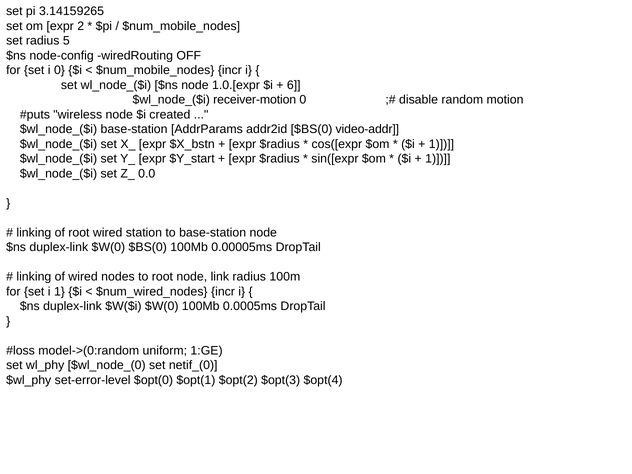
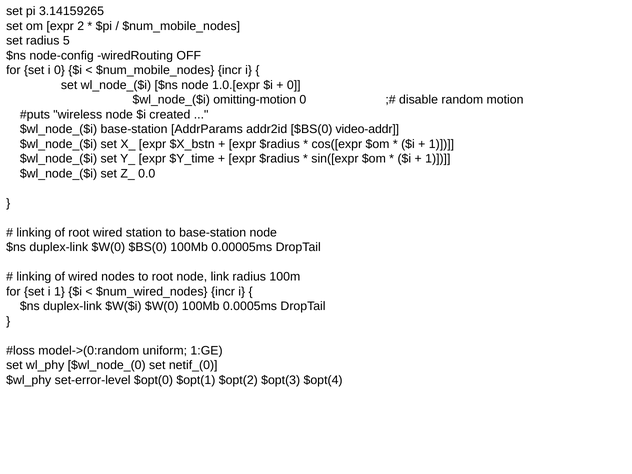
6: 6 -> 0 (294, 85)
receiver-motion: receiver-motion -> omitting-motion (255, 100)
$Y_start: $Y_start -> $Y_time (192, 159)
